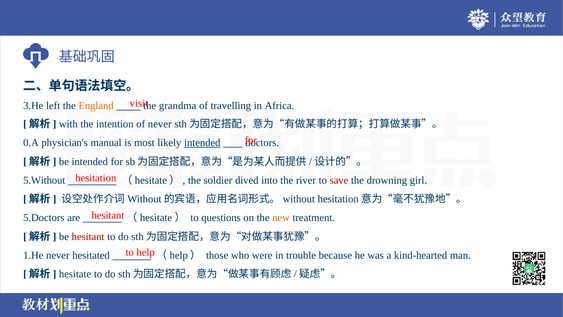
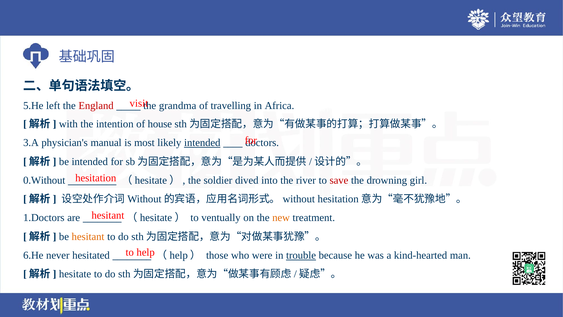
3.He: 3.He -> 5.He (33, 106)
England colour: orange -> red (96, 106)
of never: never -> house (160, 124)
0.A: 0.A -> 3.A (31, 143)
5.Without: 5.Without -> 0.Without (44, 180)
5.Doctors: 5.Doctors -> 1.Doctors (44, 218)
questions: questions -> ventually (221, 218)
hesitant colour: red -> orange (88, 236)
1.He: 1.He -> 6.He (33, 255)
trouble underline: none -> present (301, 255)
